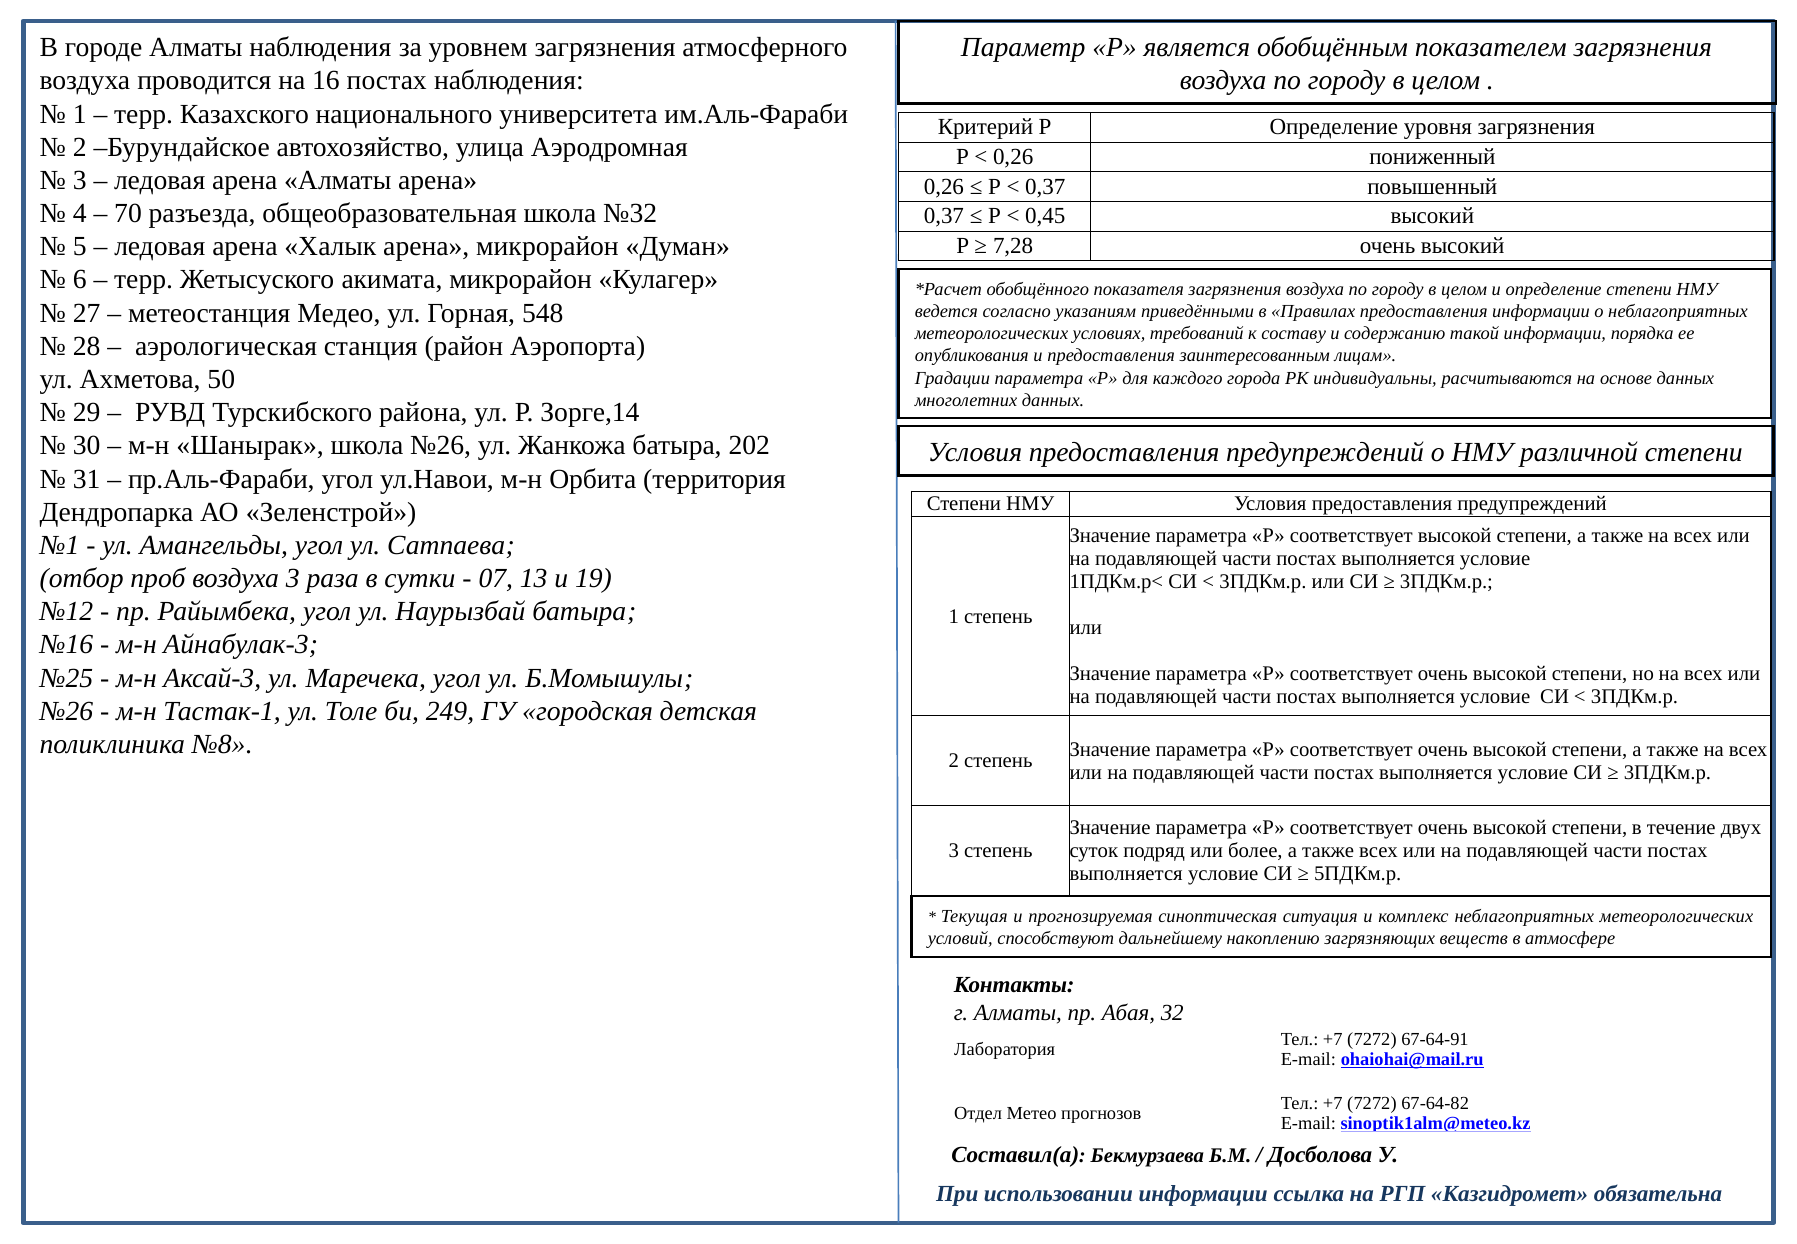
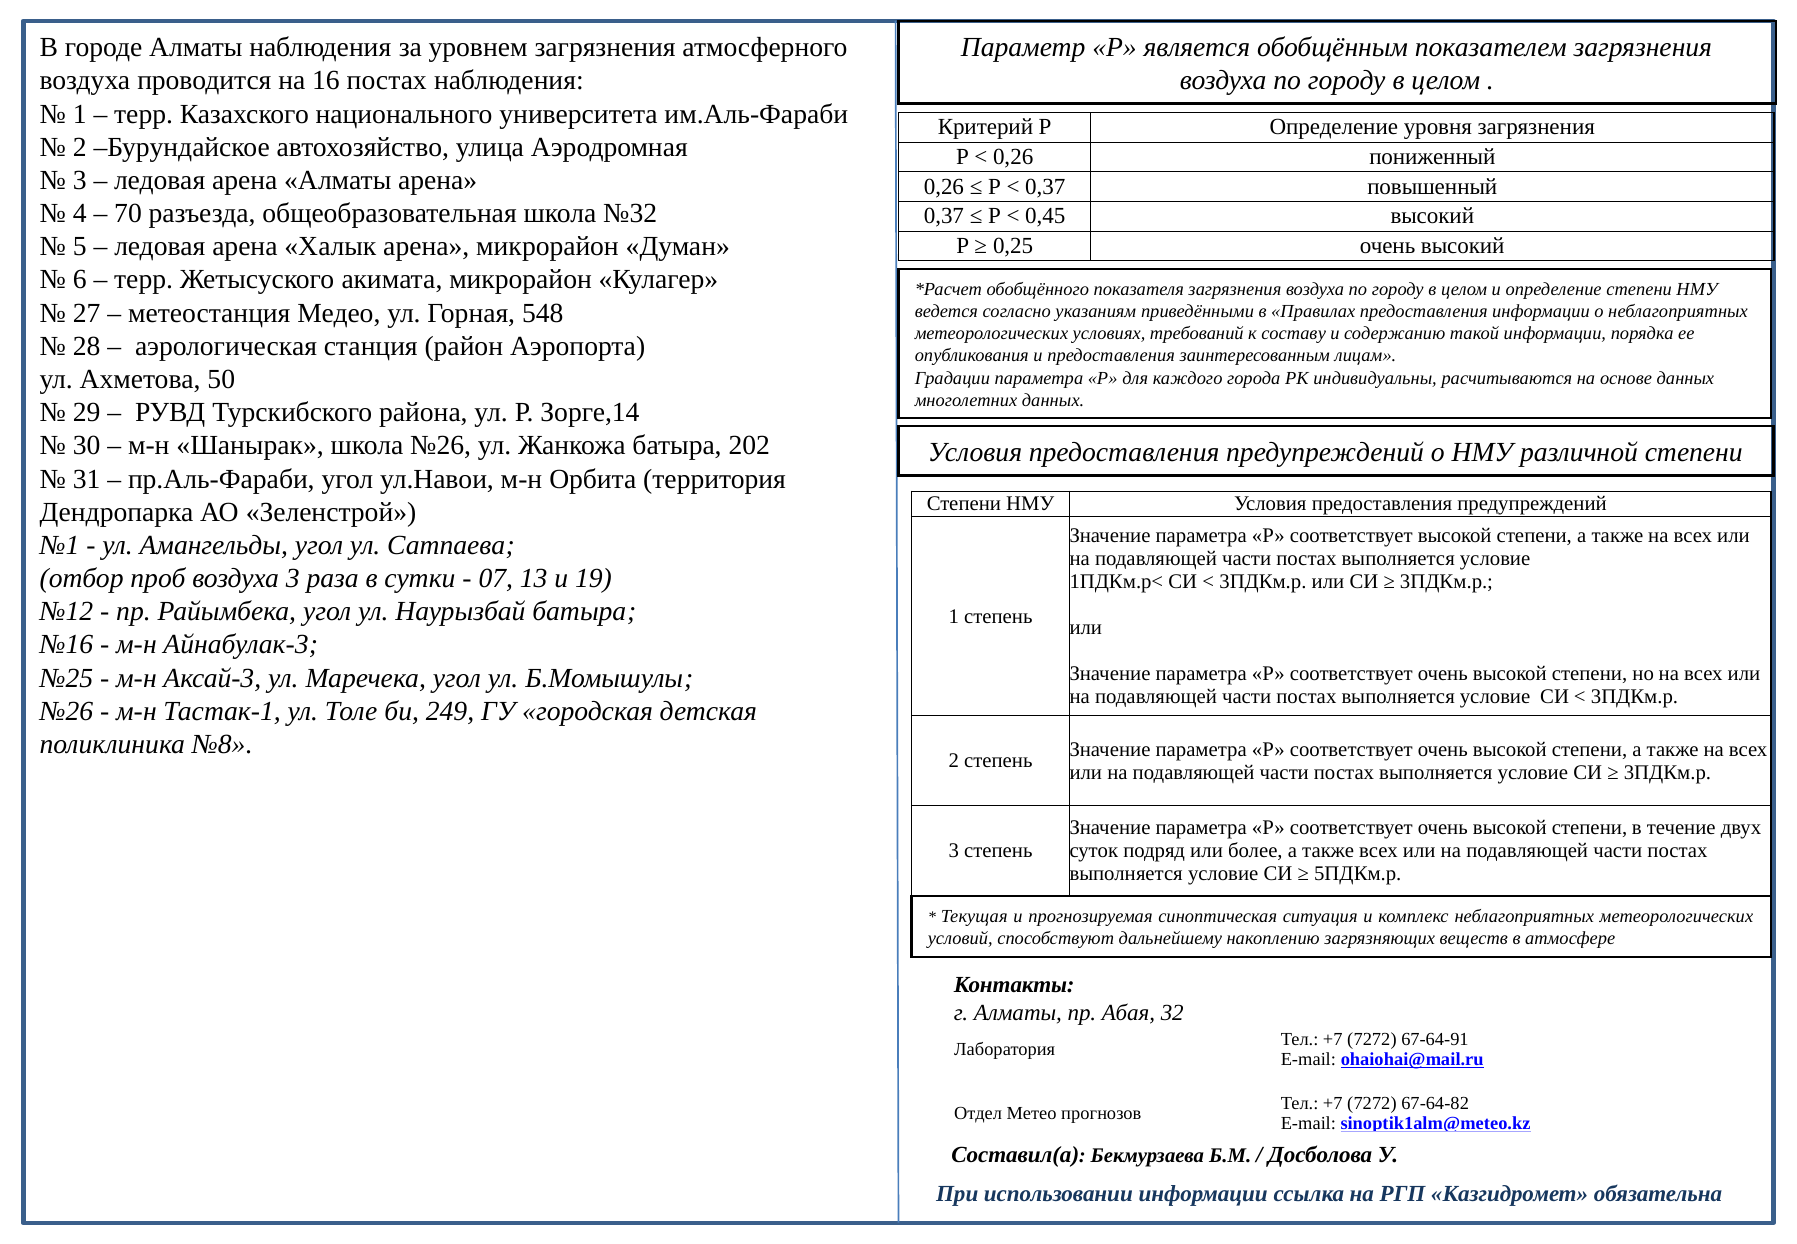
7,28: 7,28 -> 0,25 (1013, 246)
